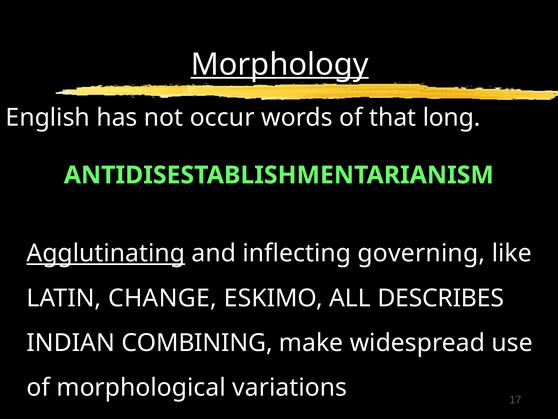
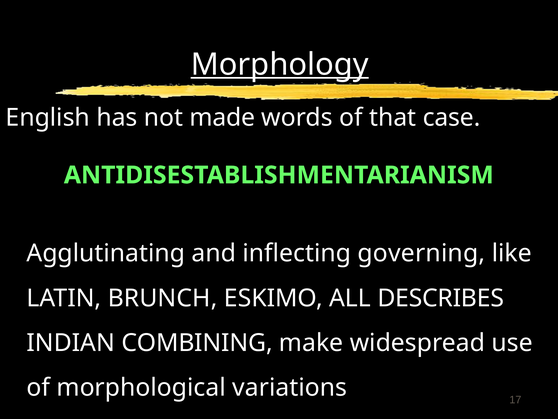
occur: occur -> made (222, 117)
long: long -> case (452, 117)
Agglutinating underline: present -> none (106, 253)
CHANGE: CHANGE -> BRUNCH (163, 298)
